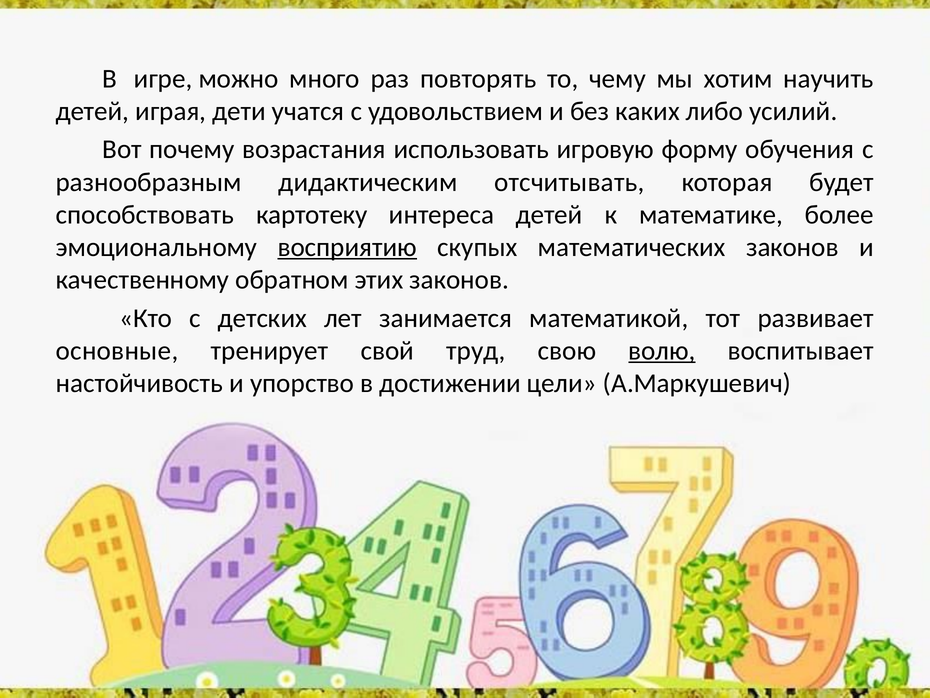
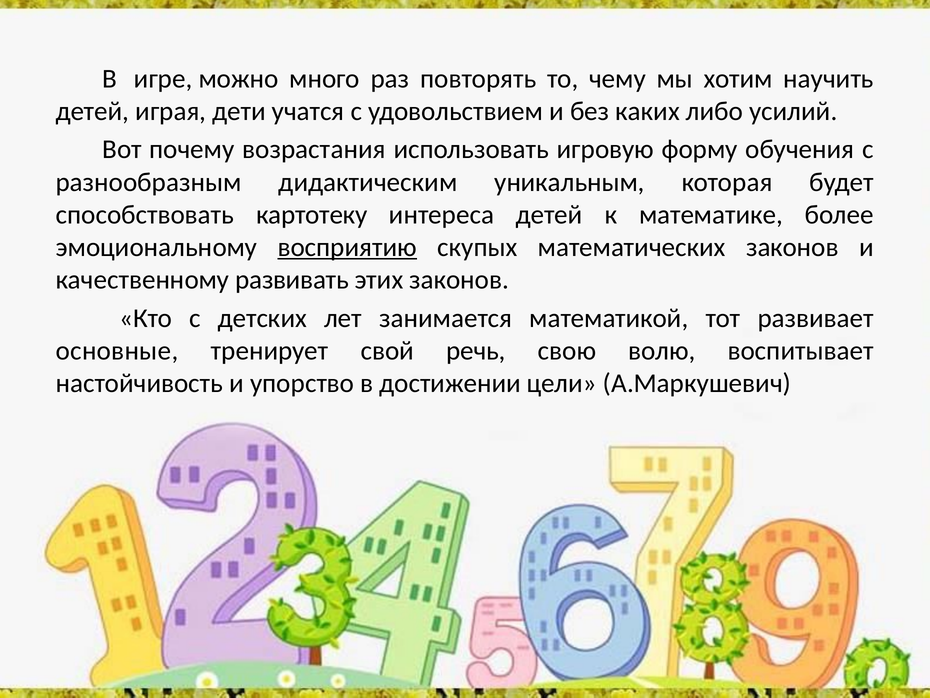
отсчитывать: отсчитывать -> уникальным (569, 182)
обратном: обратном -> развивать (292, 280)
труд: труд -> речь (476, 350)
волю underline: present -> none (662, 350)
